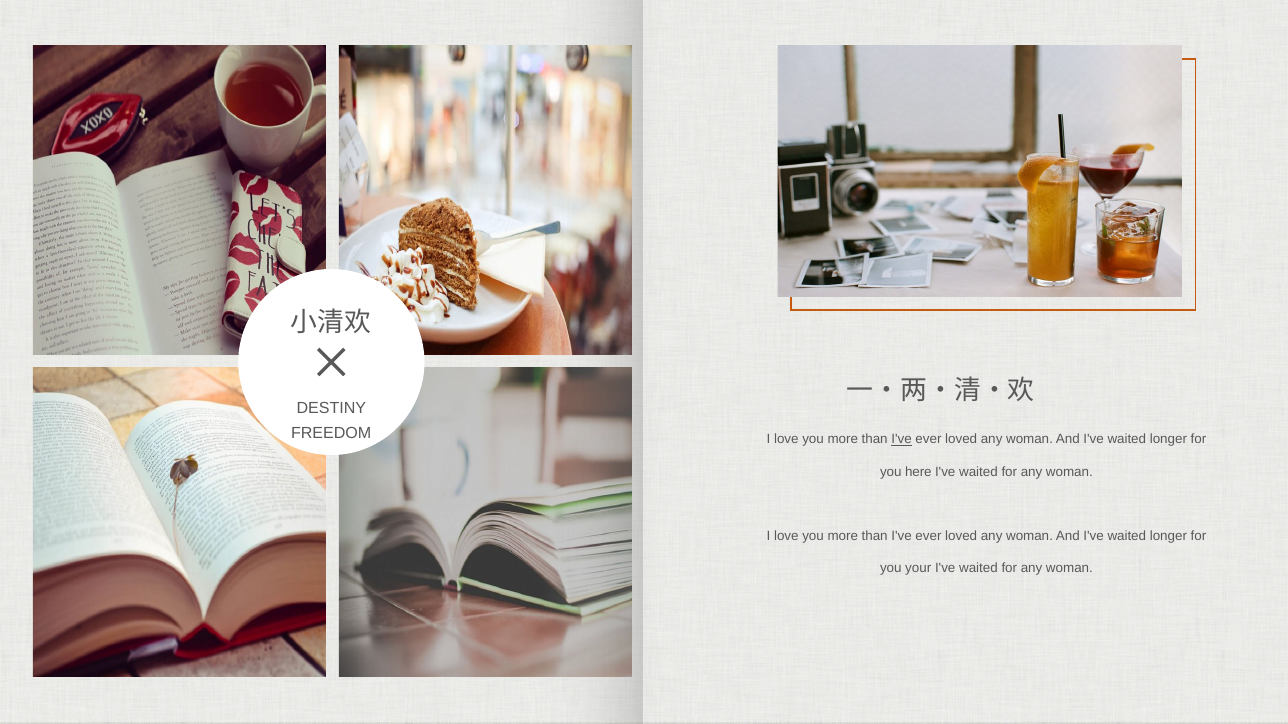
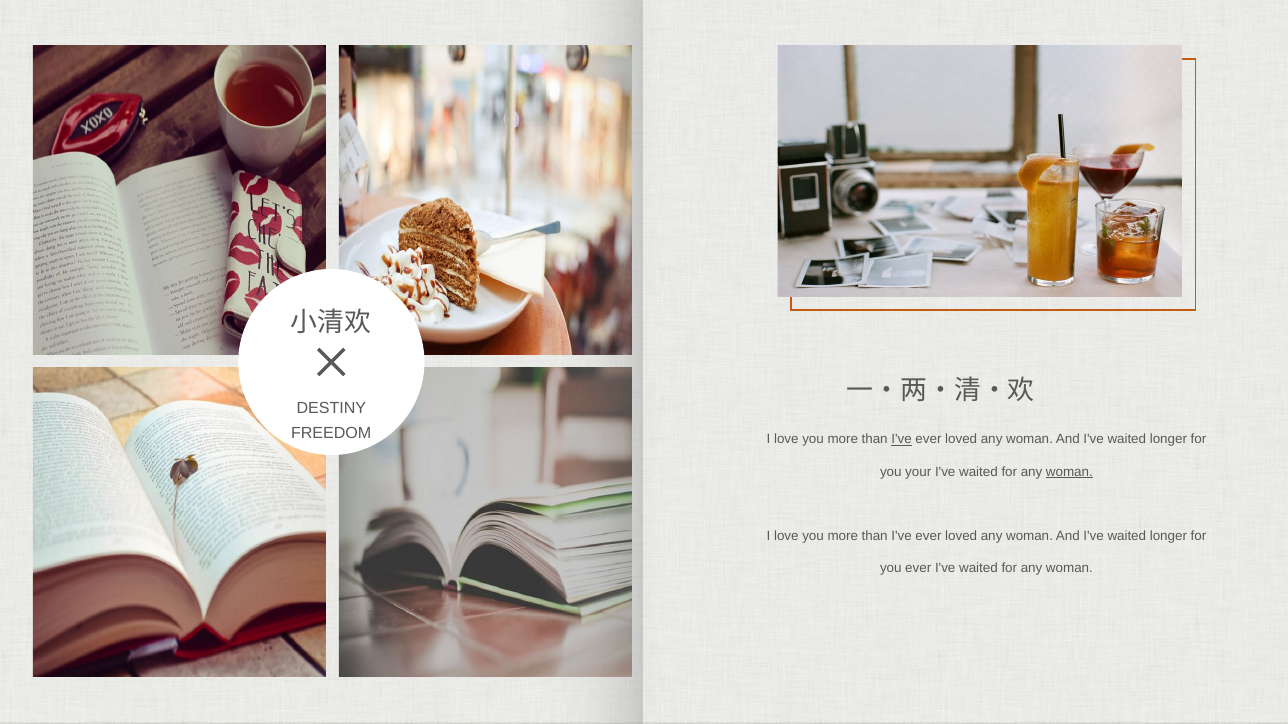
here: here -> your (918, 472)
woman underline: none -> present (1069, 472)
you your: your -> ever (918, 569)
